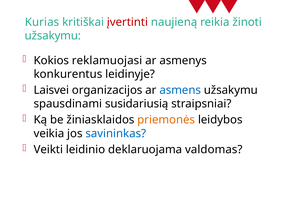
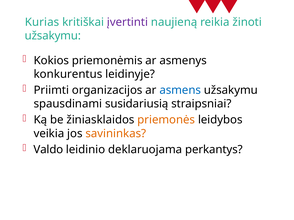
įvertinti colour: red -> purple (127, 22)
reklamuojasi: reklamuojasi -> priemonėmis (107, 61)
Laisvei: Laisvei -> Priimti (51, 90)
savininkas colour: blue -> orange (116, 134)
Veikti: Veikti -> Valdo (48, 150)
valdomas: valdomas -> perkantys (214, 150)
